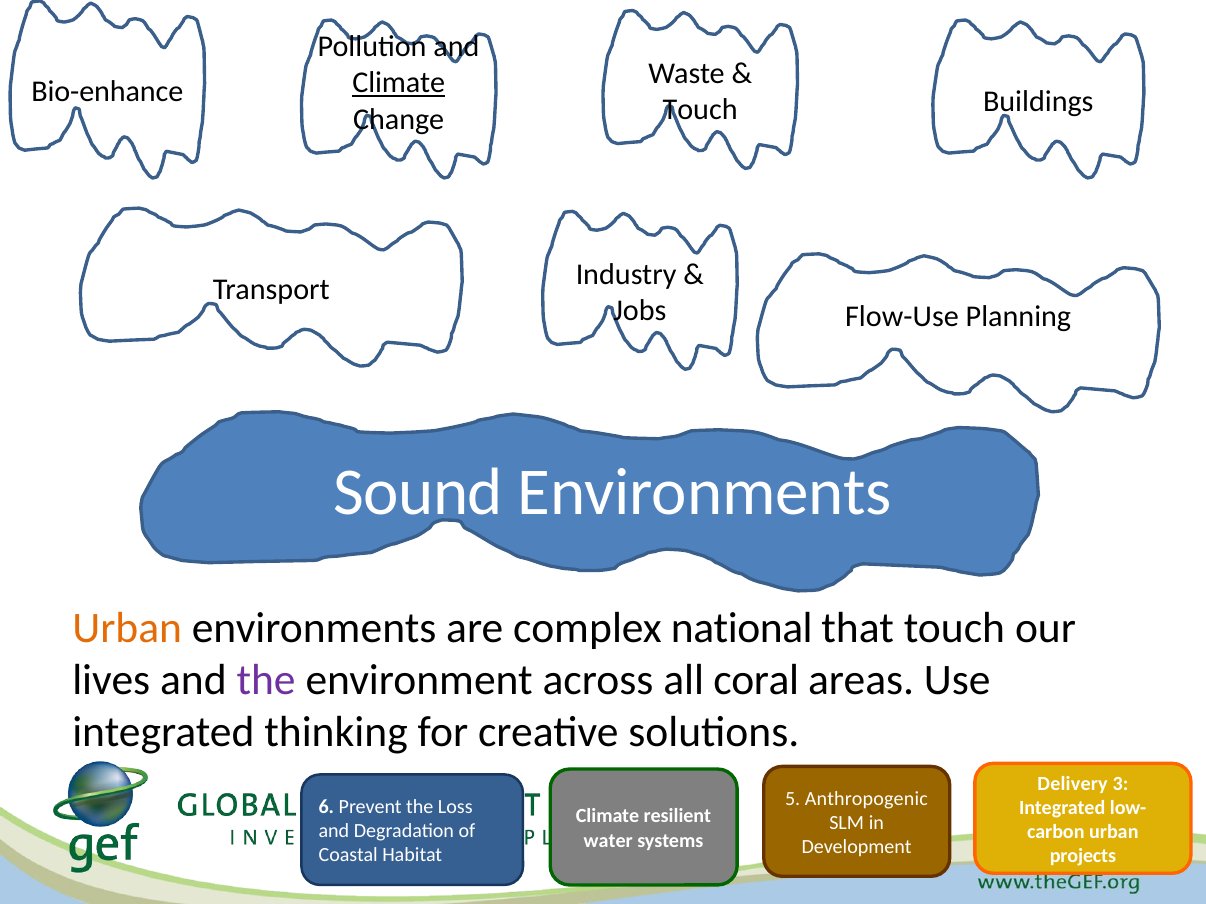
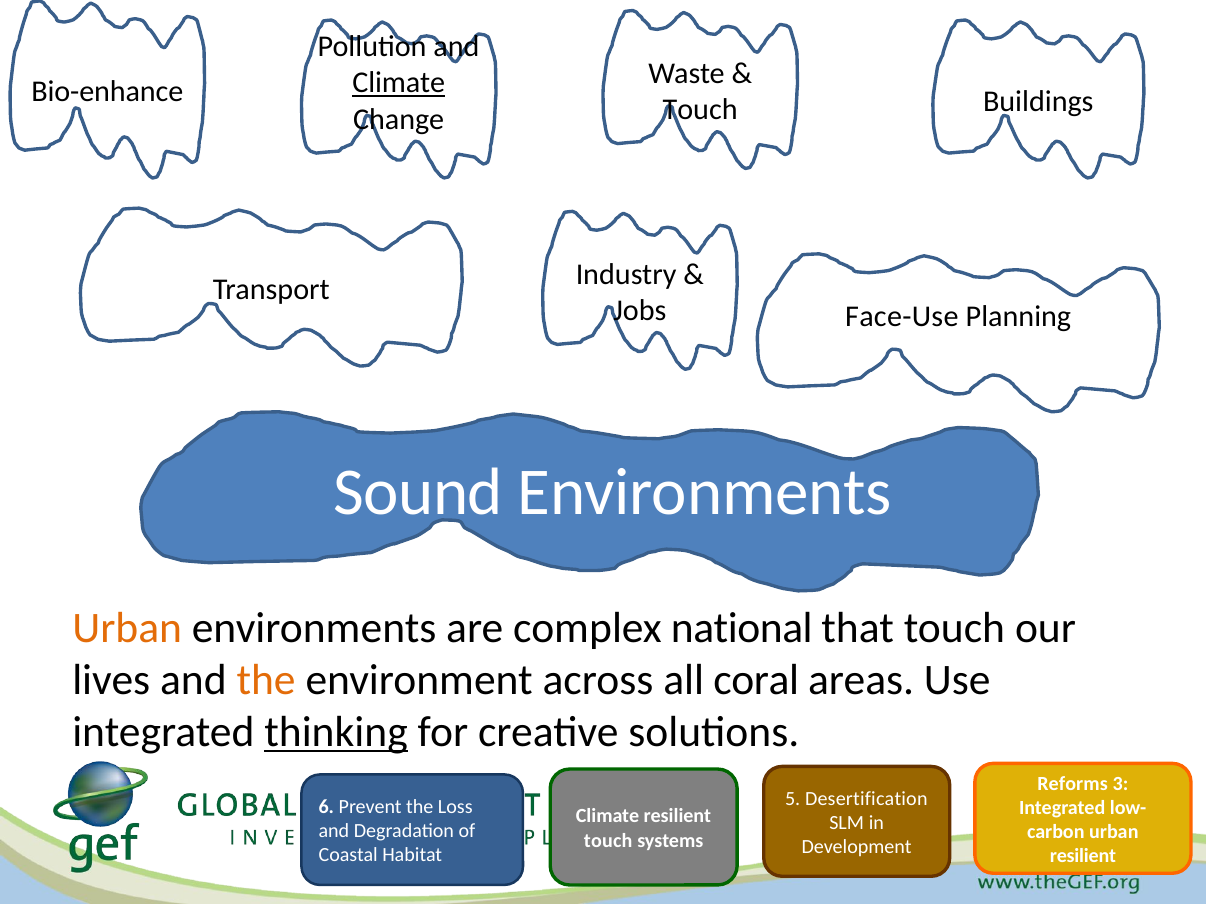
Flow-Use: Flow-Use -> Face-Use (902, 317)
the colour: purple -> orange (266, 680)
thinking underline: none -> present (336, 733)
Delivery: Delivery -> Reforms (1073, 784)
Anthropogenic: Anthropogenic -> Desertification (866, 799)
water: water -> touch (608, 841)
projects: projects -> resilient (1083, 856)
